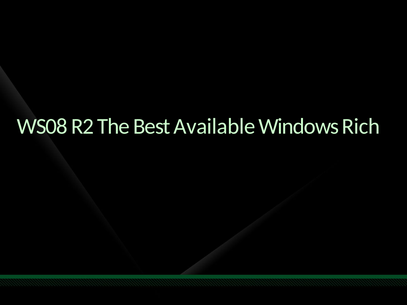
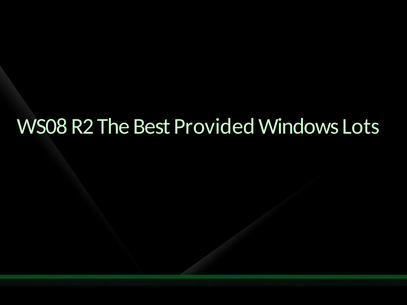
Available: Available -> Provided (214, 126)
Rich: Rich -> Lots (361, 126)
